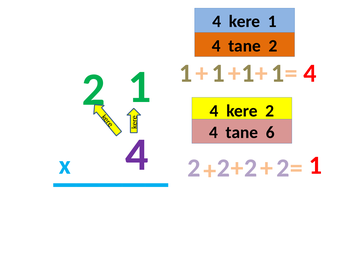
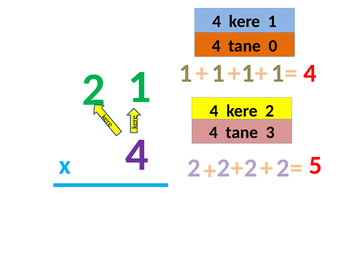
tane 2: 2 -> 0 (273, 46)
6: 6 -> 3 (270, 132)
1: 1 -> 5 (315, 165)
